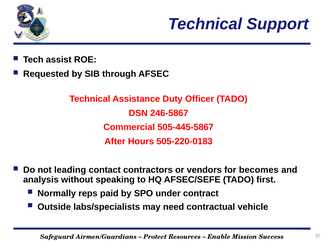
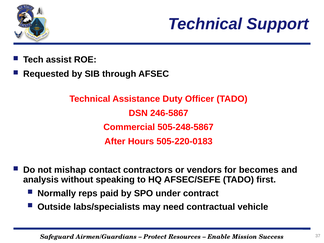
505-445-5867: 505-445-5867 -> 505-248-5867 (186, 127)
leading: leading -> mishap (70, 170)
